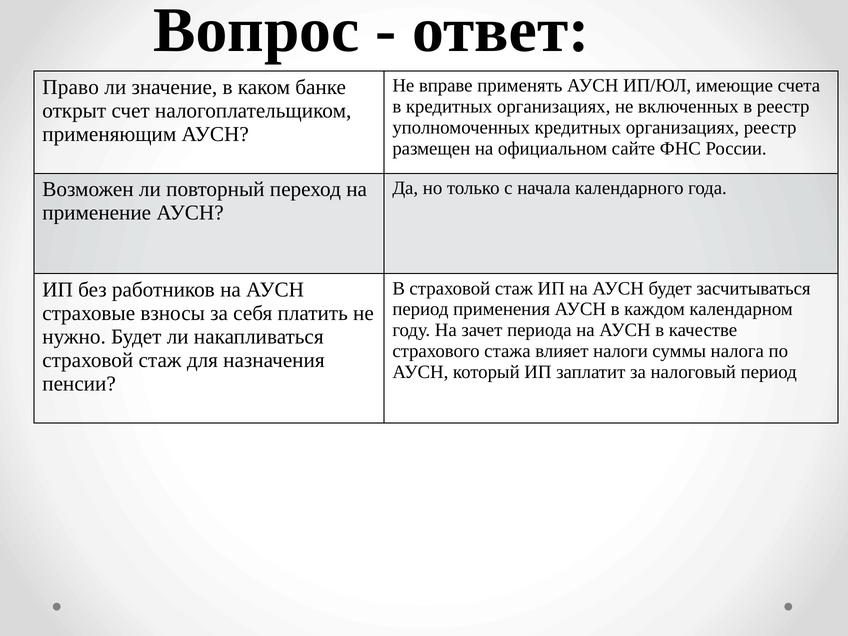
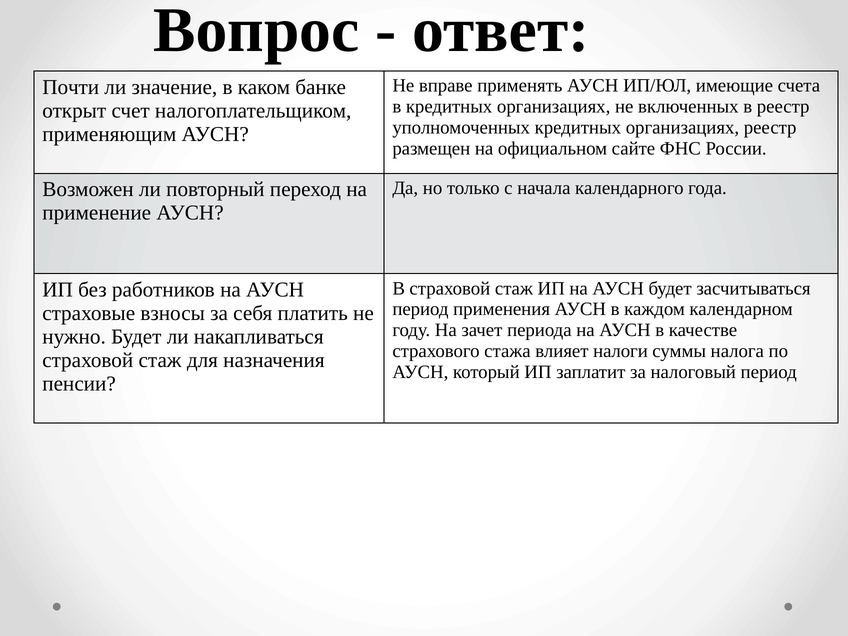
Право: Право -> Почти (71, 87)
